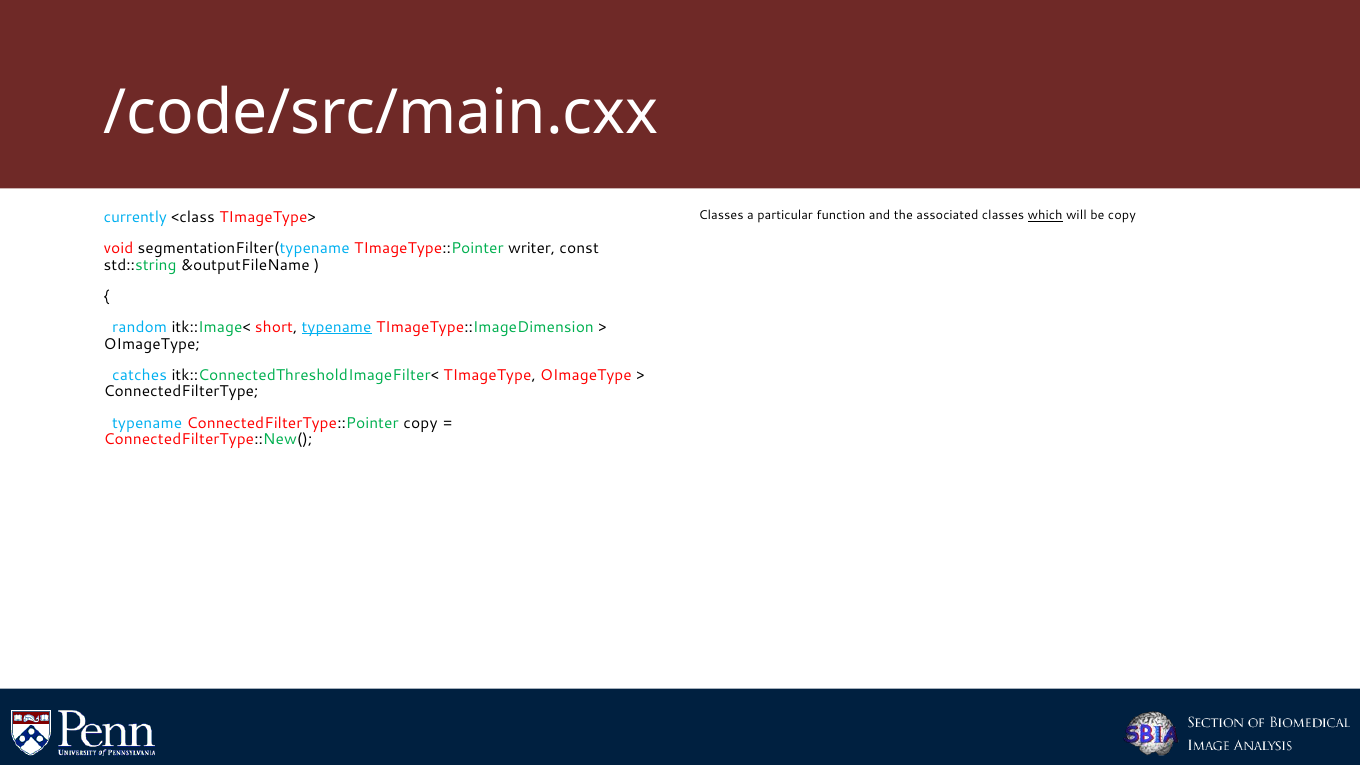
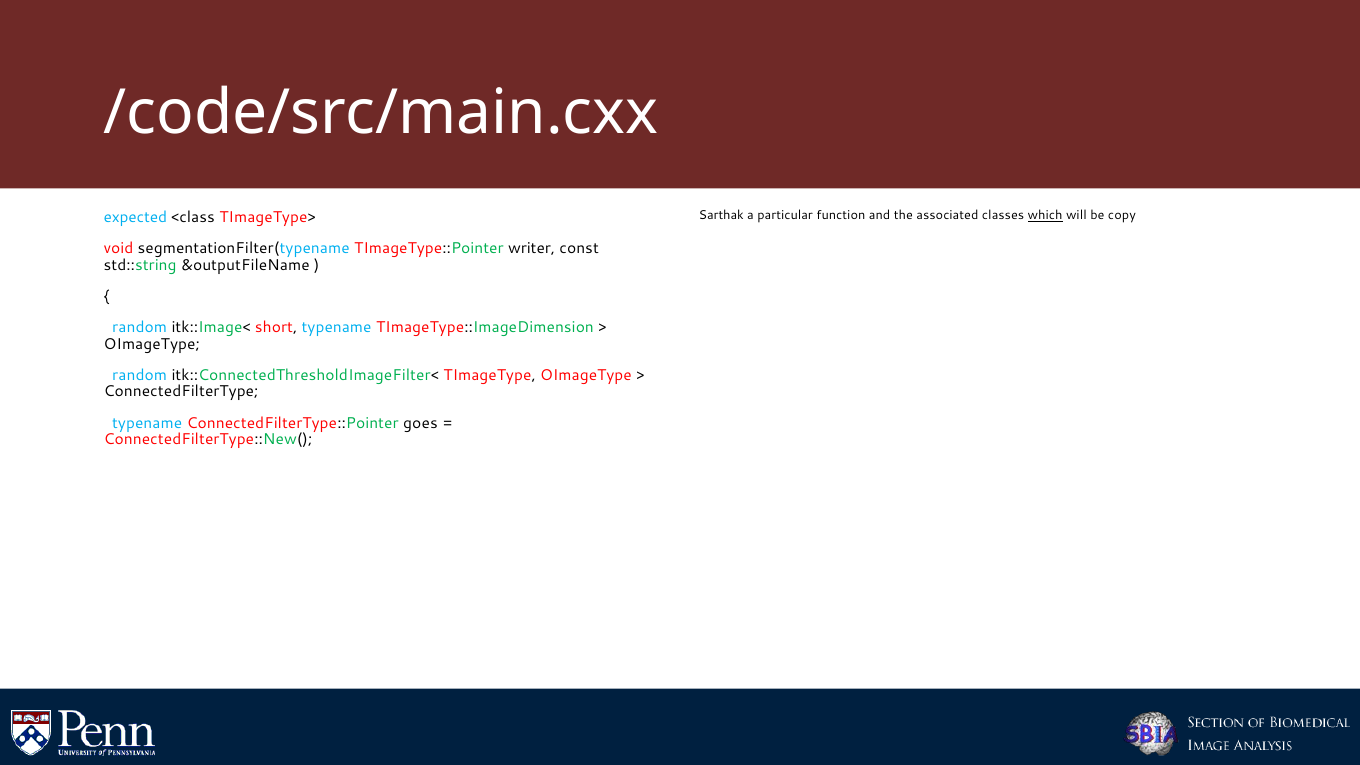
Classes: Classes -> Sarthak (721, 216)
currently: currently -> expected (135, 217)
typename underline: present -> none (337, 327)
catches: catches -> random (140, 375)
ConnectedFilterType::Pointer copy: copy -> goes (420, 423)
